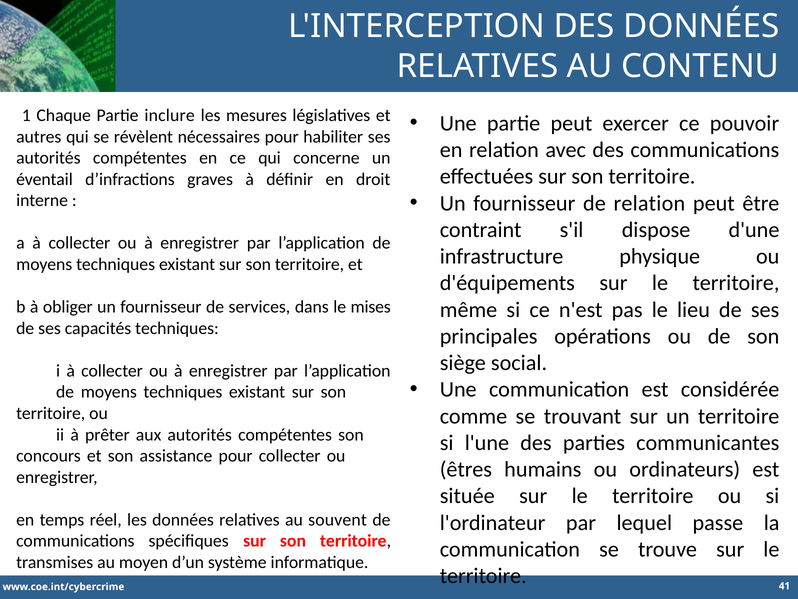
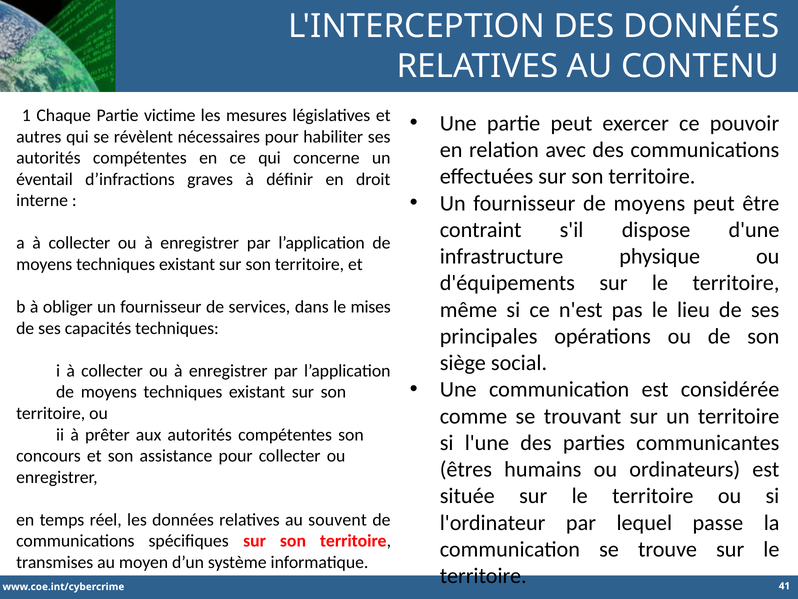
inclure: inclure -> victime (170, 115)
fournisseur de relation: relation -> moyens (649, 203)
